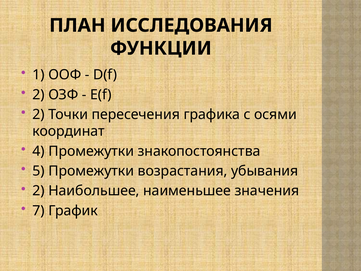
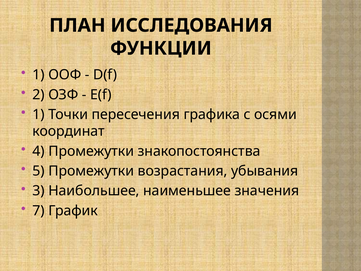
2: 2 -> 1 (39, 114)
2: 2 -> 3 (39, 191)
